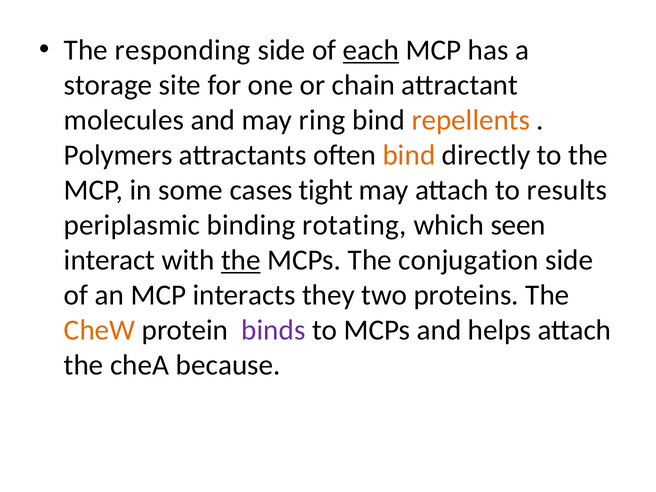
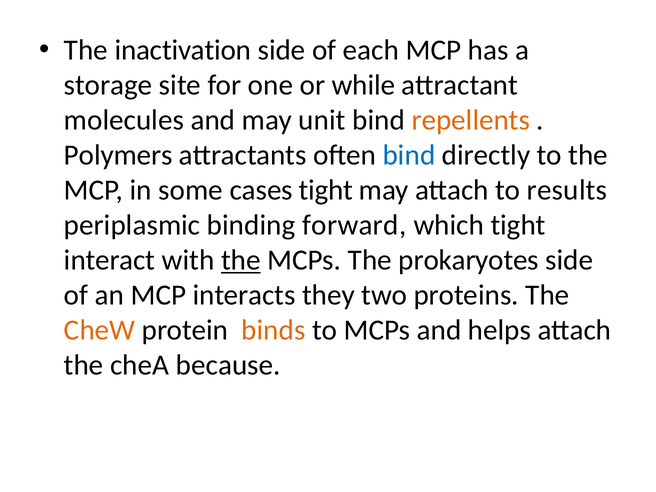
responding: responding -> inactivation (183, 50)
each underline: present -> none (371, 50)
chain: chain -> while (363, 85)
ring: ring -> unit (322, 120)
bind colour: orange -> blue (409, 155)
rotating: rotating -> forward (354, 225)
which seen: seen -> tight (518, 225)
conjugation: conjugation -> prokaryotes (469, 260)
binds colour: purple -> orange (273, 330)
